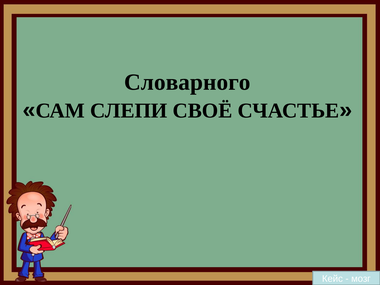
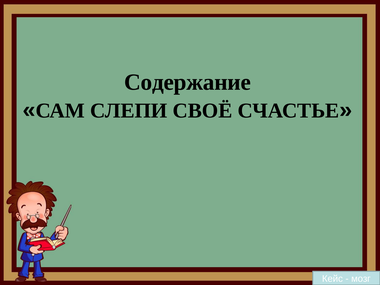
Словарного: Словарного -> Содержание (188, 82)
